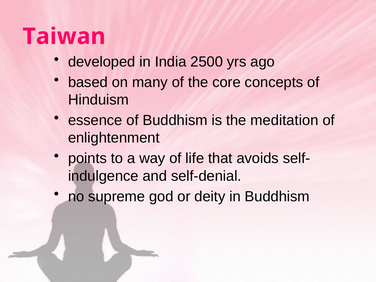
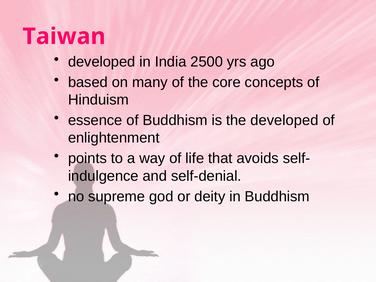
the meditation: meditation -> developed (284, 120)
